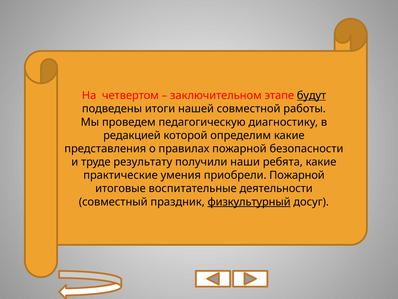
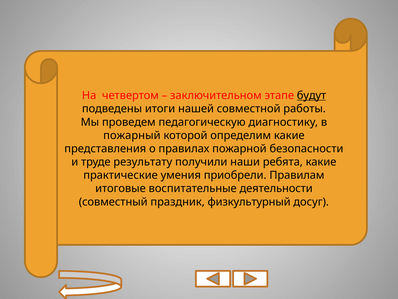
редакцией: редакцией -> пожарный (132, 135)
приобрели Пожарной: Пожарной -> Правилам (297, 175)
физкультурный underline: present -> none (249, 202)
